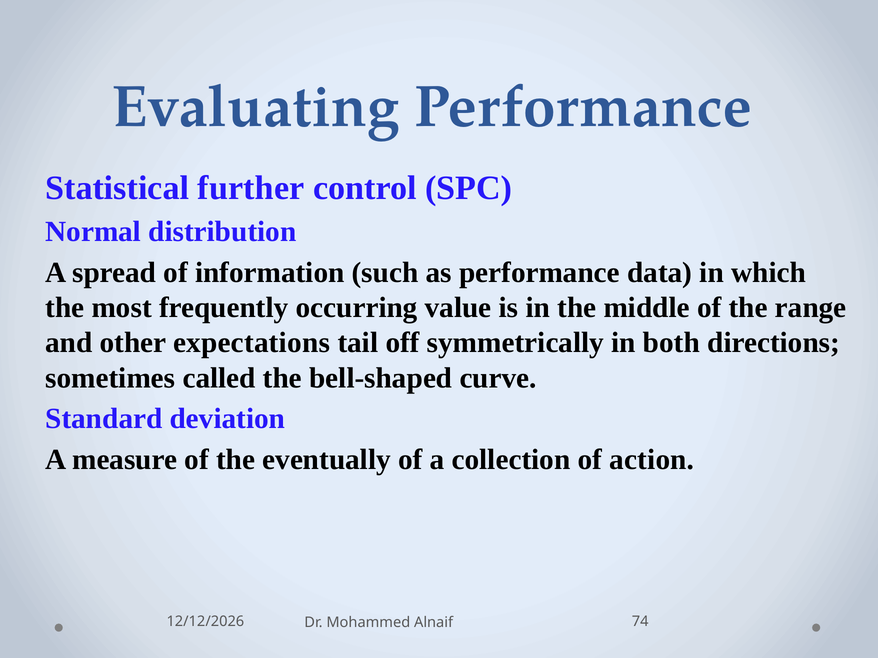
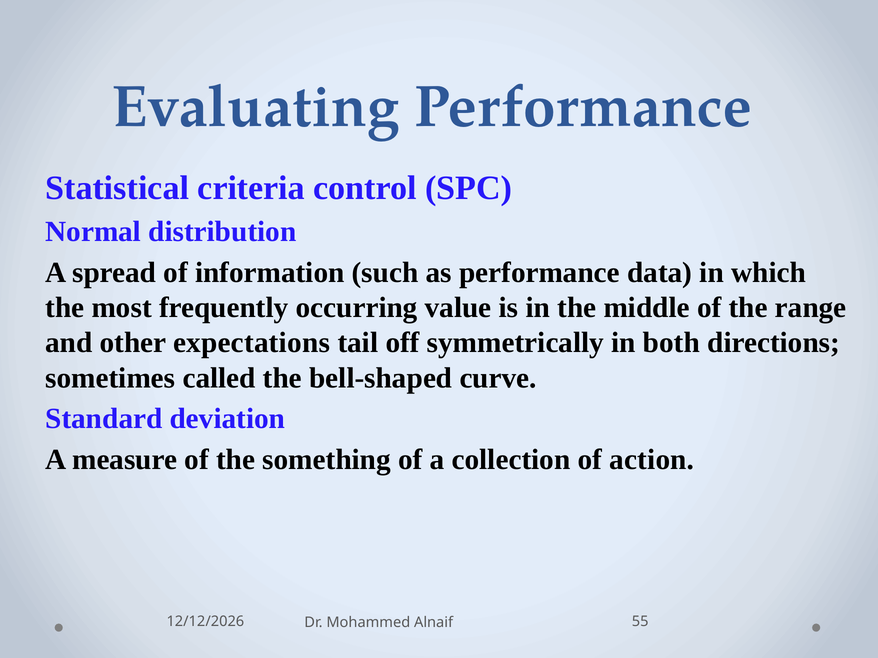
further: further -> criteria (251, 188)
eventually: eventually -> something (327, 460)
74: 74 -> 55 (640, 622)
